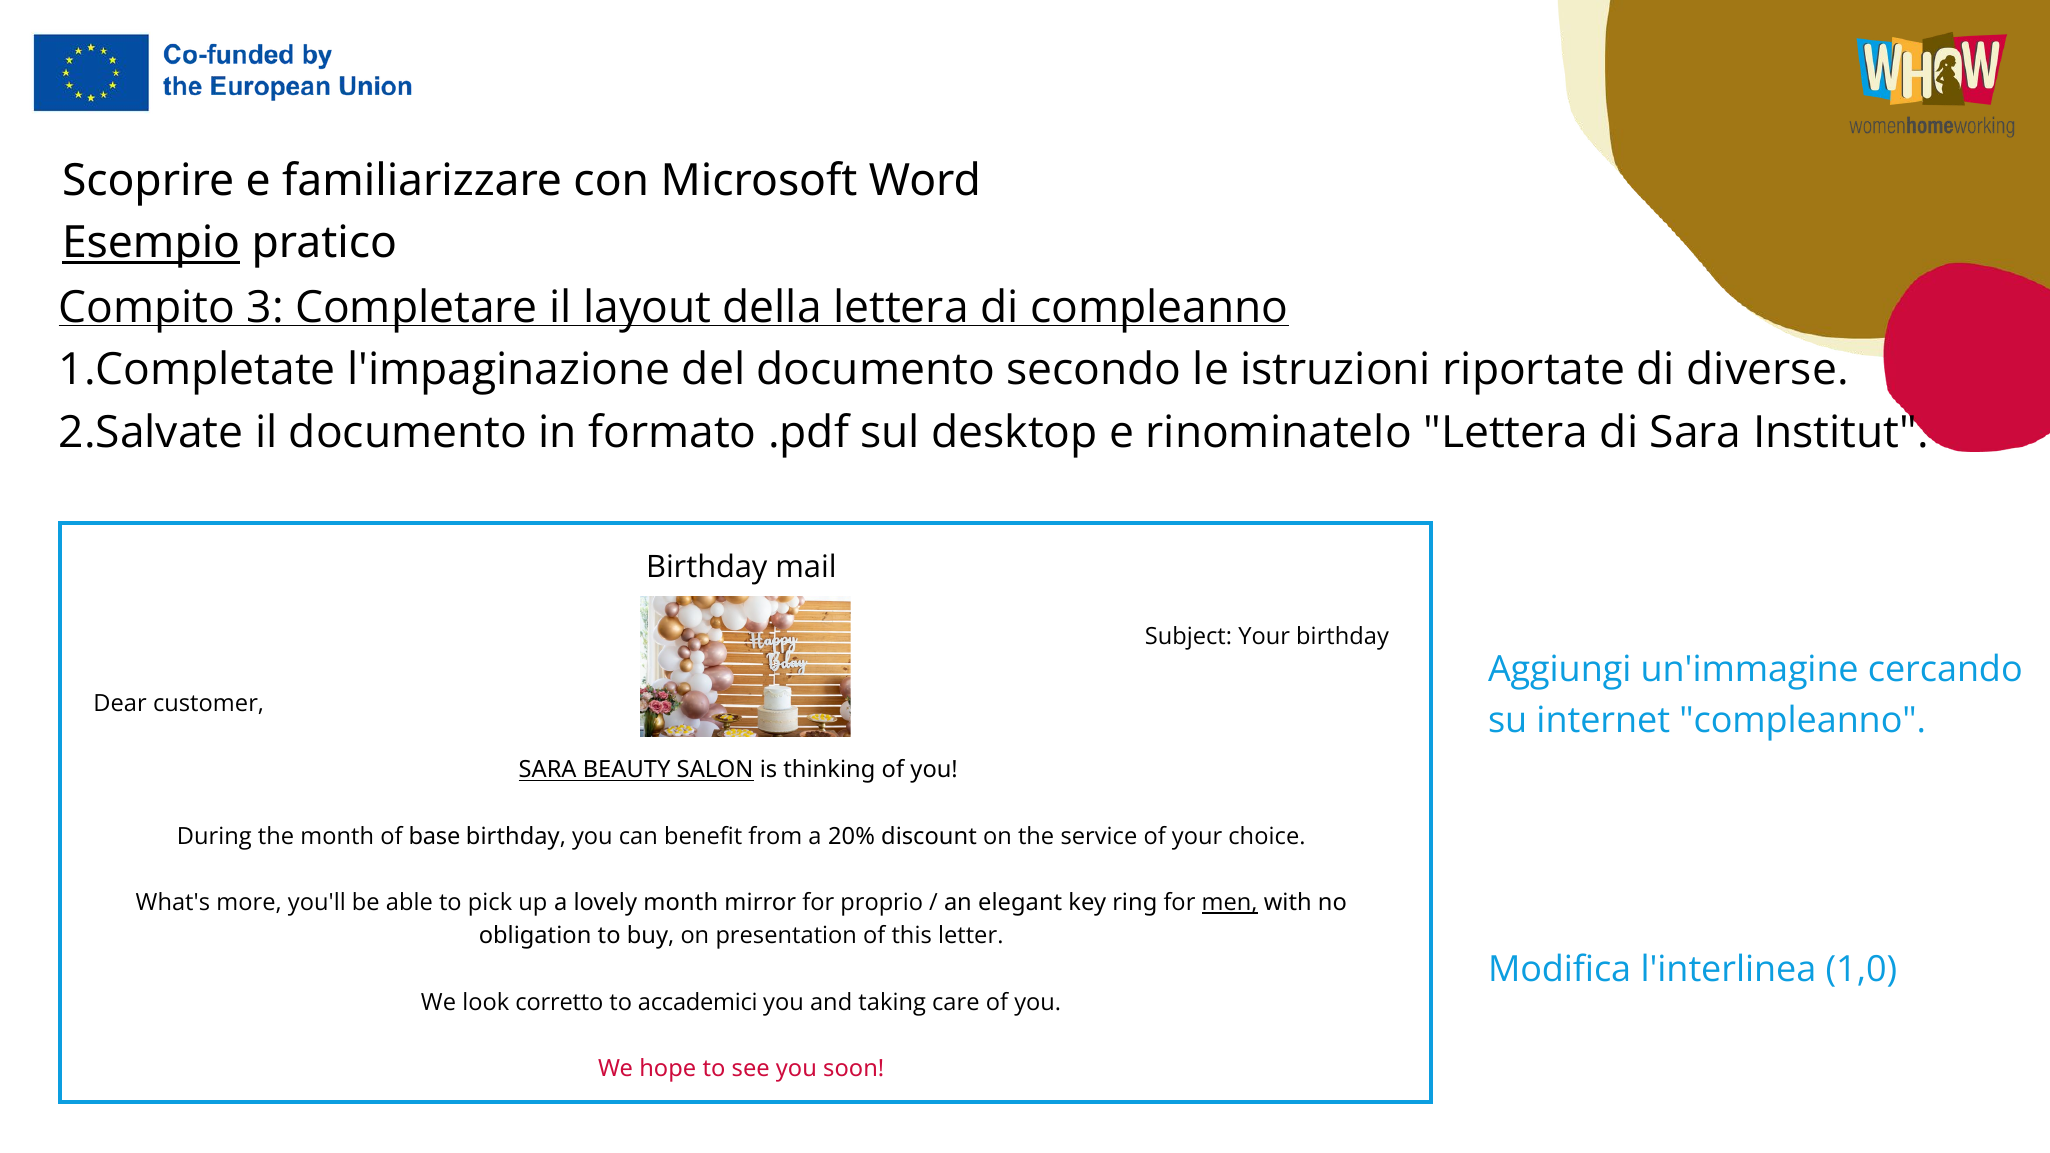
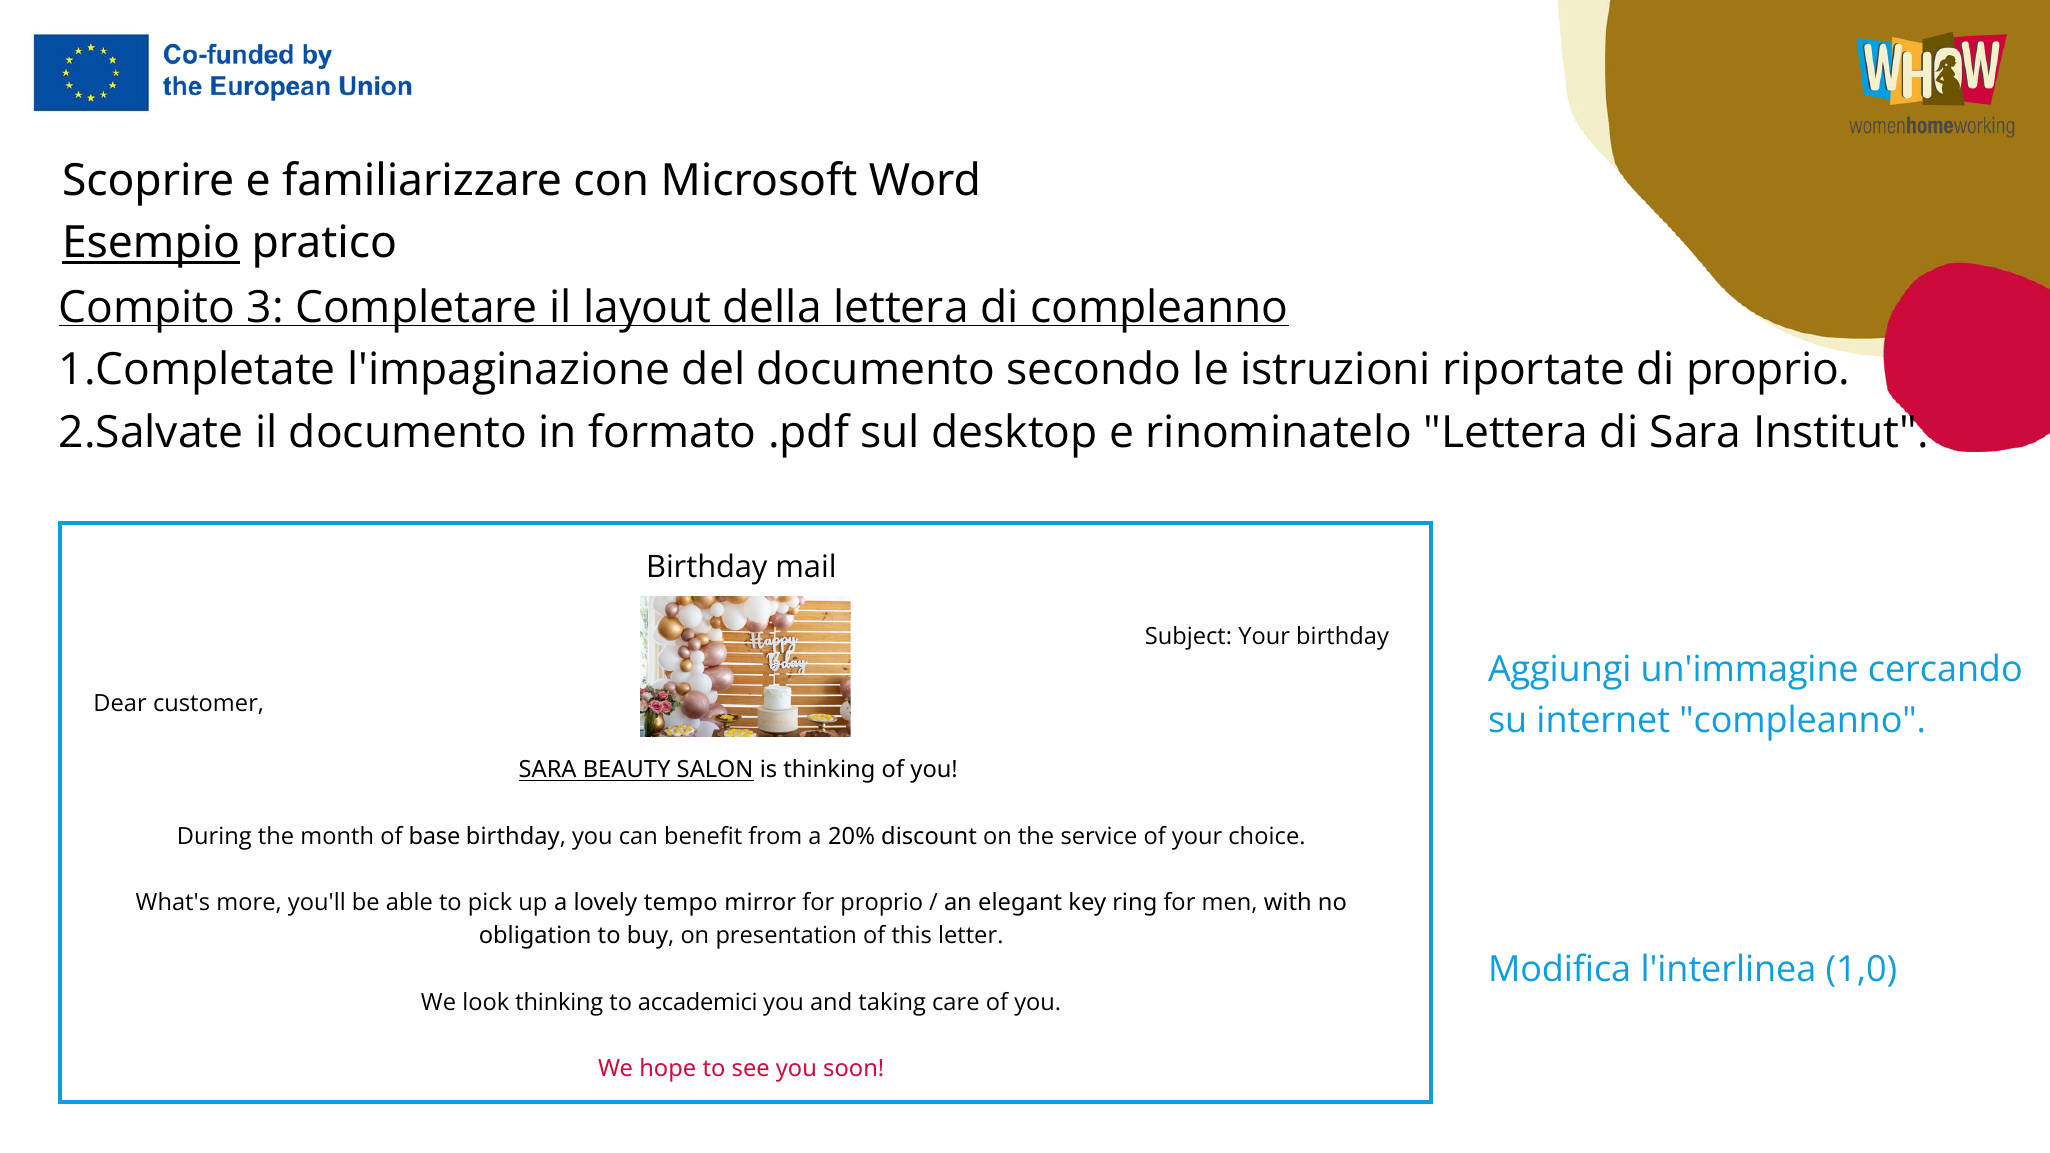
di diverse: diverse -> proprio (1768, 370)
lovely month: month -> tempo (681, 903)
men underline: present -> none (1230, 903)
look corretto: corretto -> thinking (559, 1003)
